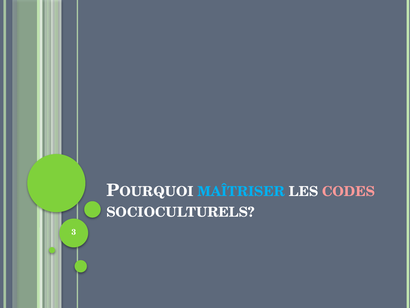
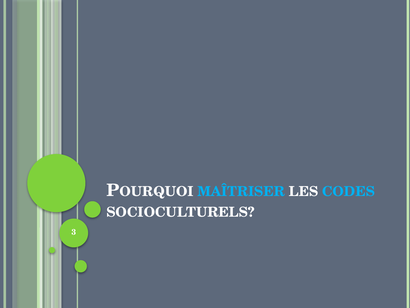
CODES colour: pink -> light blue (348, 191)
